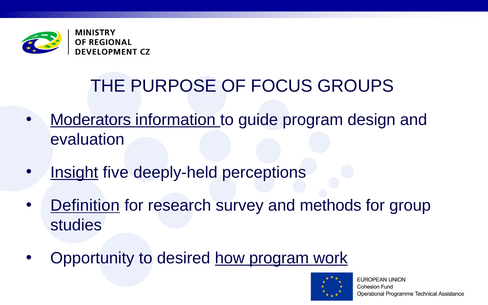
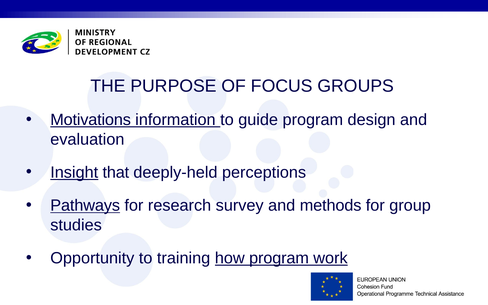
Moderators: Moderators -> Motivations (91, 120)
five: five -> that (116, 172)
Definition: Definition -> Pathways (85, 205)
desired: desired -> training (184, 258)
